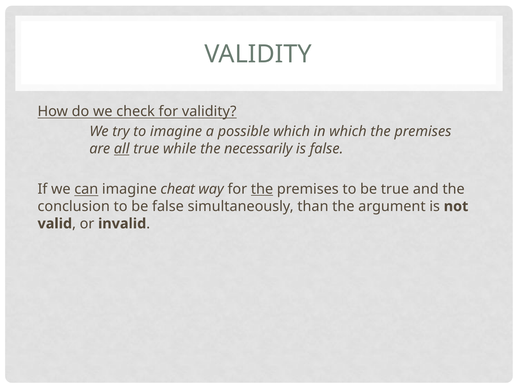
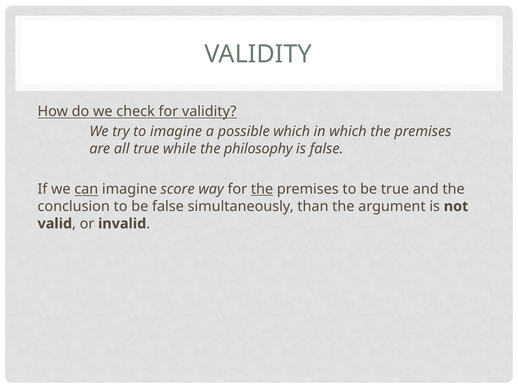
all underline: present -> none (122, 149)
necessarily: necessarily -> philosophy (258, 149)
cheat: cheat -> score (178, 189)
